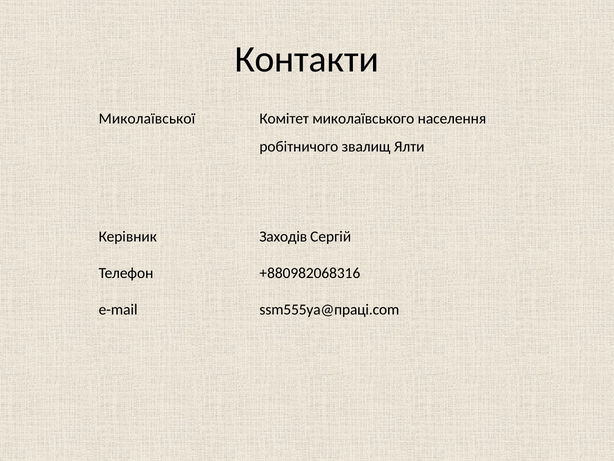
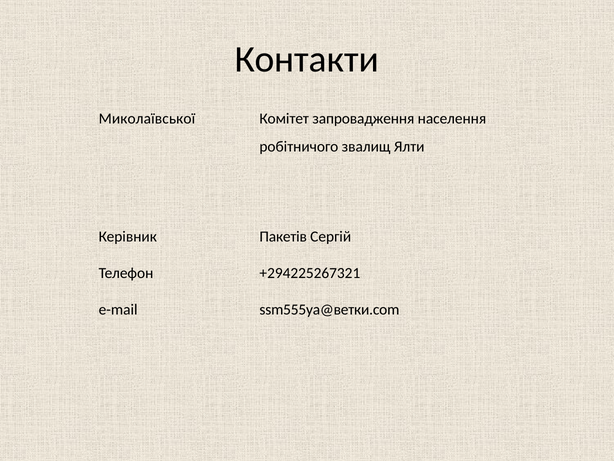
миколаївського: миколаївського -> запровадження (363, 119)
Заходів: Заходів -> Пакетів (283, 237)
+880982068316: +880982068316 -> +294225267321 (310, 273)
ssm555ya@праці.com: ssm555ya@праці.com -> ssm555ya@ветки.com (329, 309)
